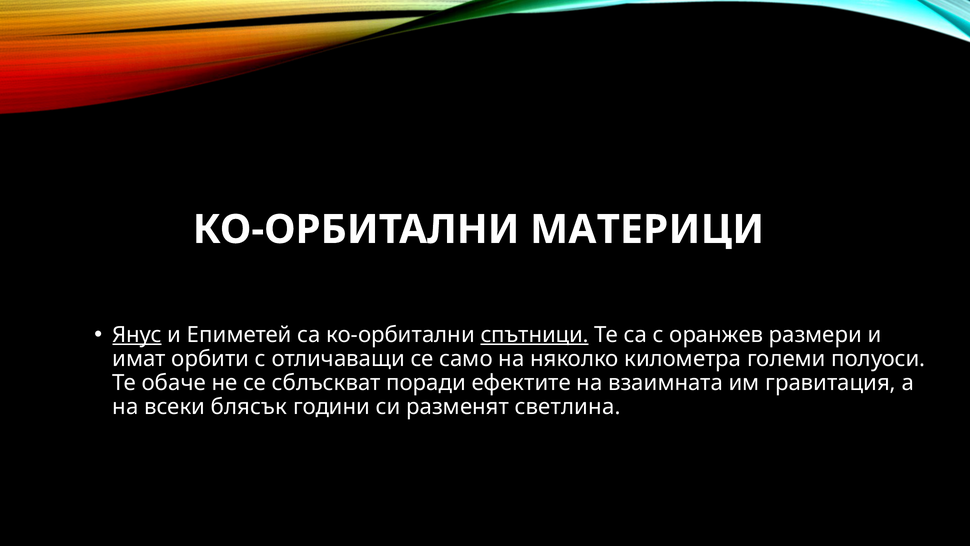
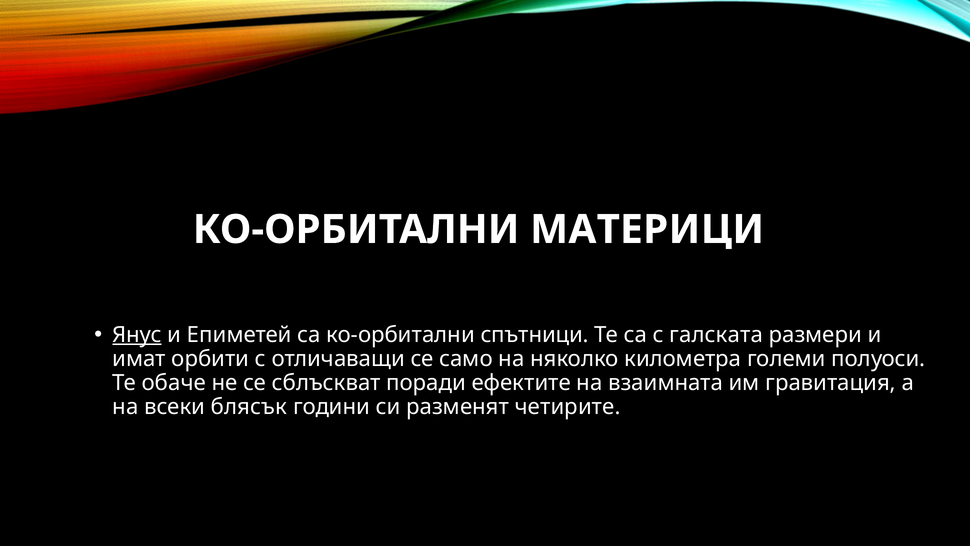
спътници underline: present -> none (535, 334)
оранжев: оранжев -> галската (716, 334)
светлина: светлина -> четирите (568, 406)
